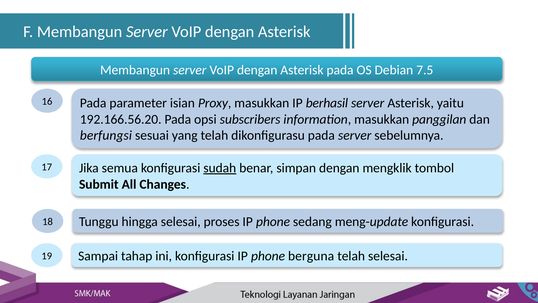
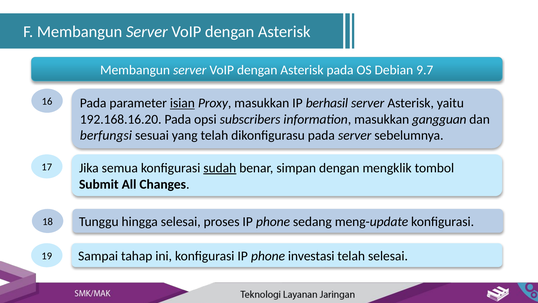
7.5: 7.5 -> 9.7 (425, 70)
isian underline: none -> present (182, 103)
192.166.56.20: 192.166.56.20 -> 192.168.16.20 (121, 119)
panggilan: panggilan -> gangguan (439, 119)
berguna: berguna -> investasi (311, 256)
